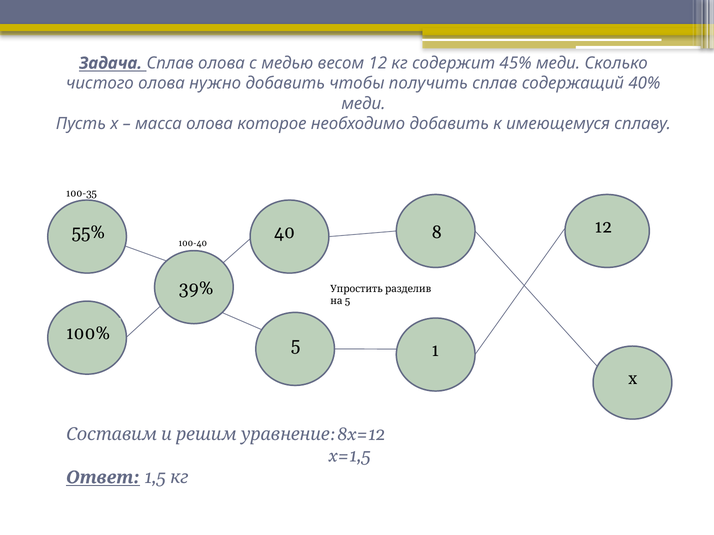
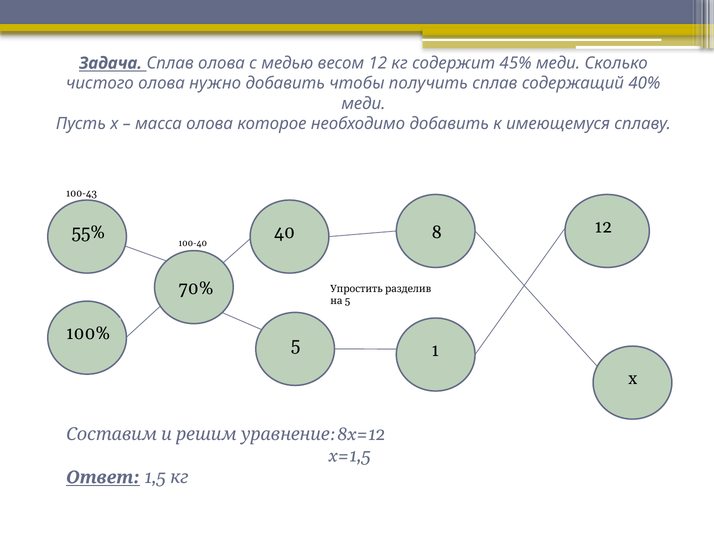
100-35: 100-35 -> 100-43 (81, 194)
39%: 39% -> 70% (196, 289)
